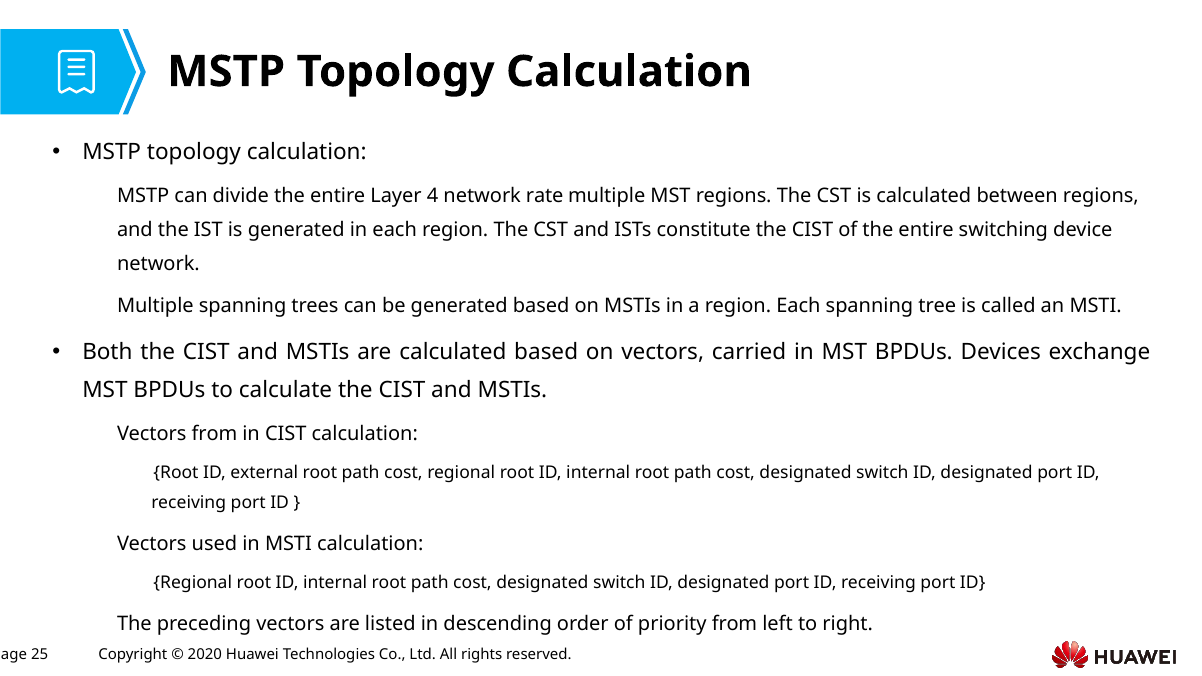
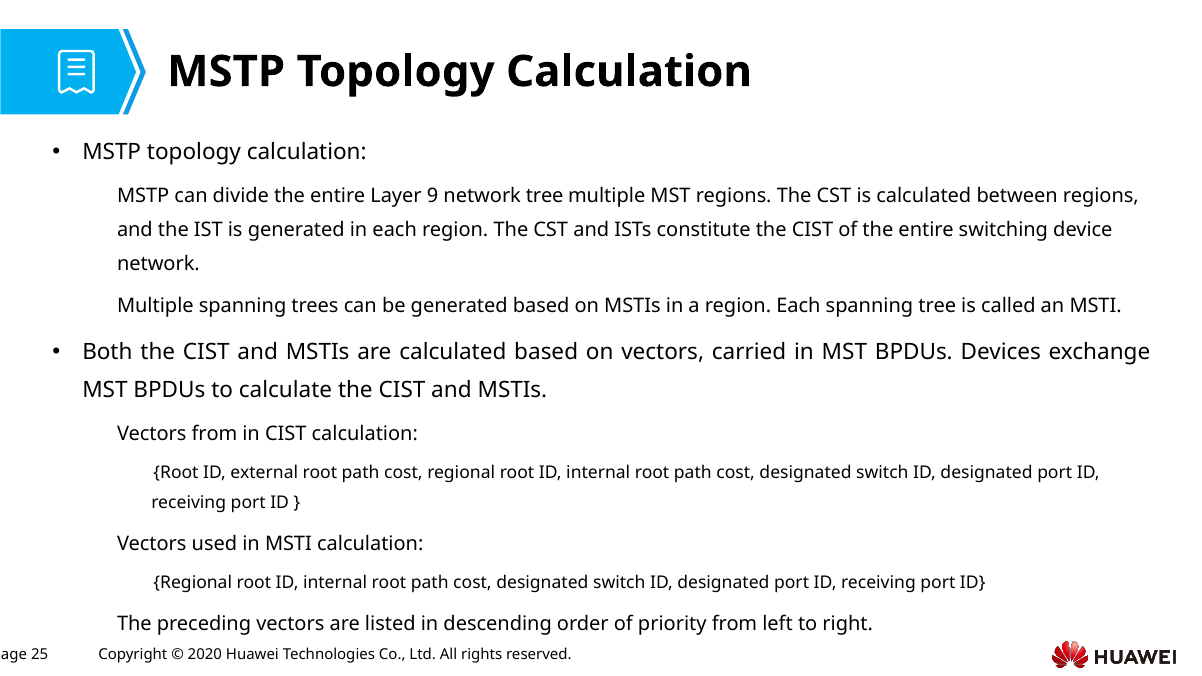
4: 4 -> 9 (433, 196)
network rate: rate -> tree (545, 196)
